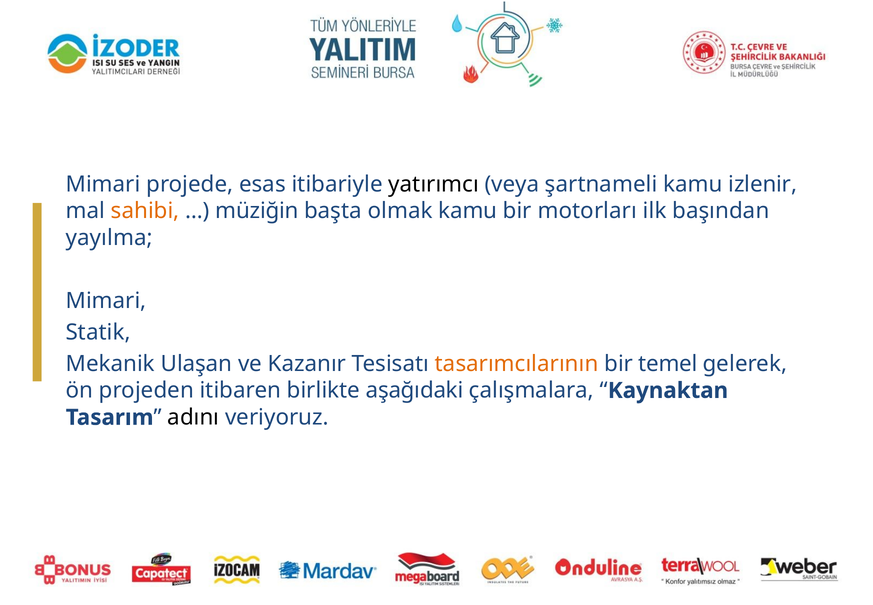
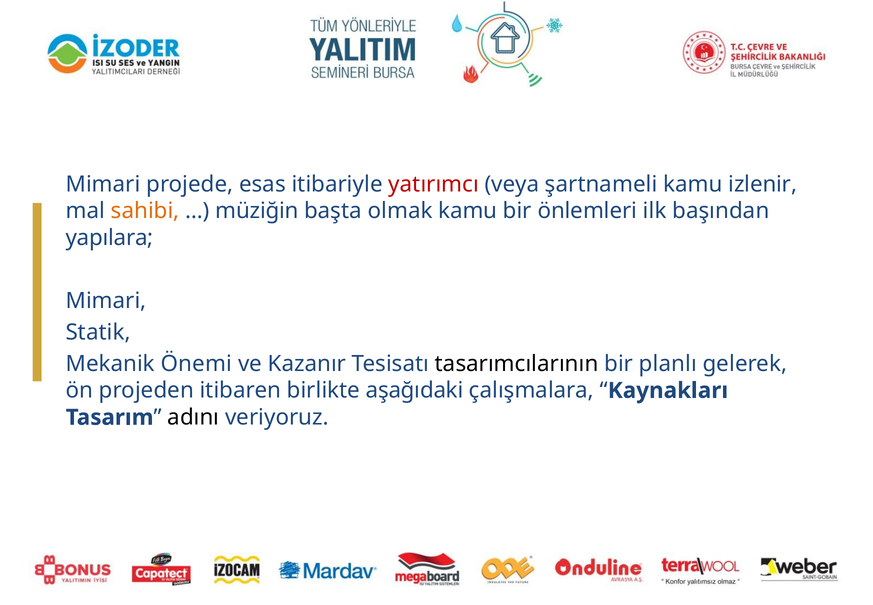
yatırımcı colour: black -> red (434, 184)
motorları: motorları -> önlemleri (587, 211)
yayılma: yayılma -> yapılara (109, 238)
Ulaşan: Ulaşan -> Önemi (196, 363)
tasarımcılarının colour: orange -> black (517, 363)
temel: temel -> planlı (668, 363)
Kaynaktan: Kaynaktan -> Kaynakları (668, 390)
